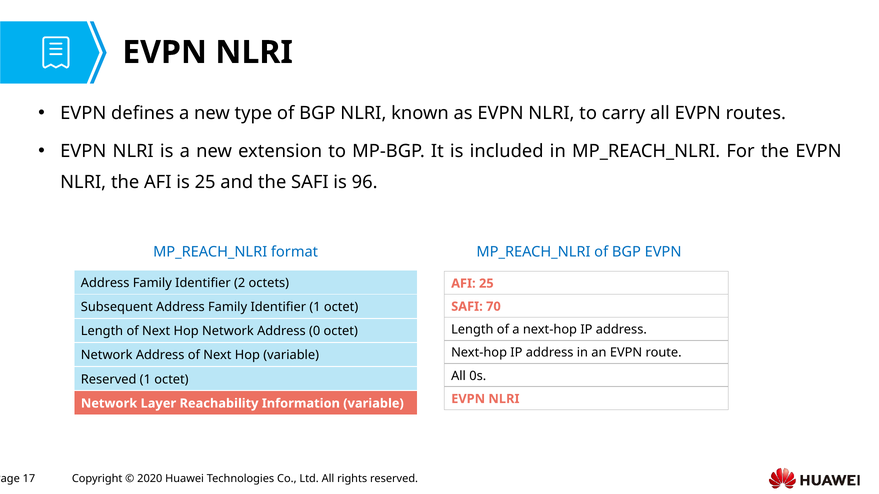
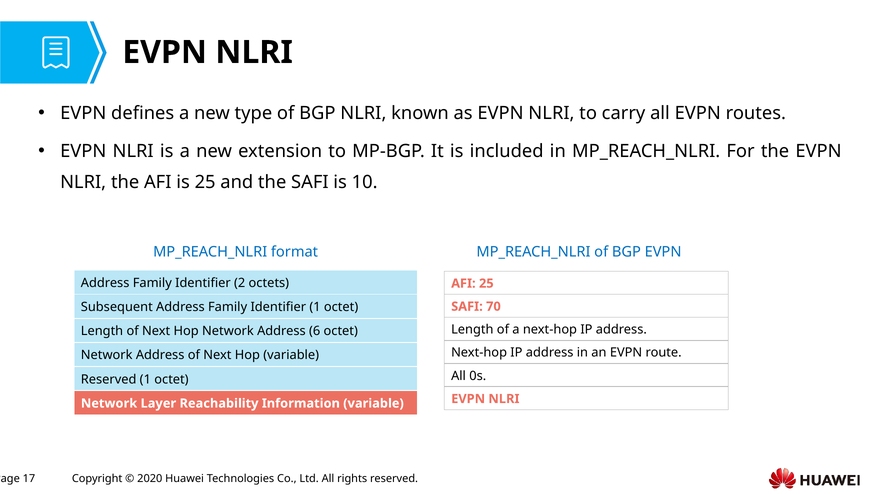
96: 96 -> 10 (365, 182)
0: 0 -> 6 (315, 331)
